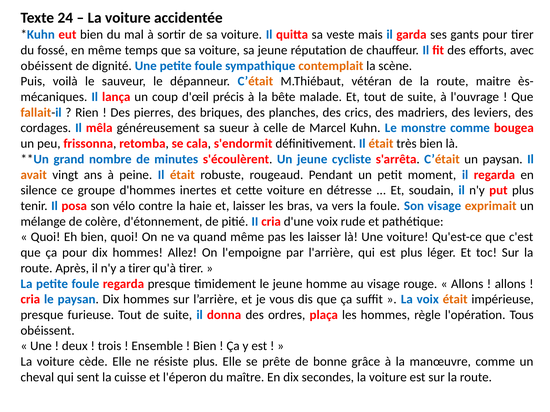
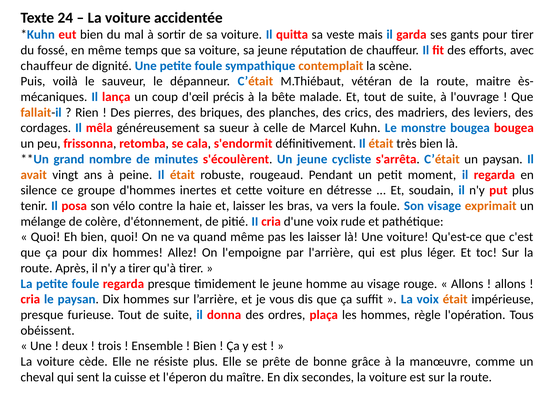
obéissent: obéissent -> chauffeur (47, 66)
monstre comme: comme -> bougea (470, 128)
